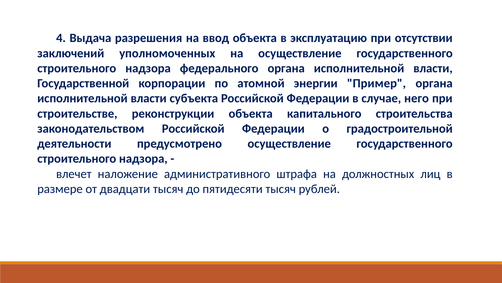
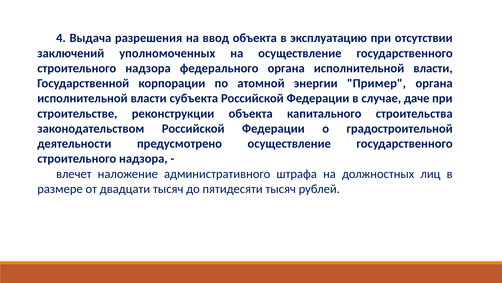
него: него -> даче (417, 98)
